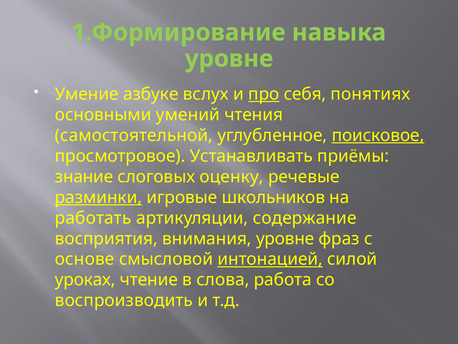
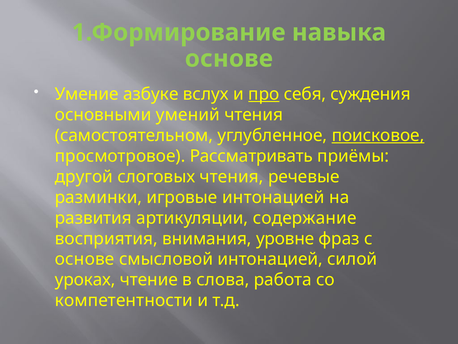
уровне: уровне -> основе (229, 59)
понятиях: понятиях -> суждения (371, 94)
самостоятельной: самостоятельной -> самостоятельном (134, 135)
Устанавливать: Устанавливать -> Рассматривать (251, 156)
знание: знание -> другой (84, 176)
слоговых оценку: оценку -> чтения (232, 176)
разминки underline: present -> none (98, 197)
игровые школьников: школьников -> интонацией (273, 197)
работать: работать -> развития (93, 218)
интонацией underline: present -> none (270, 259)
воспроизводить: воспроизводить -> компетентности (124, 300)
